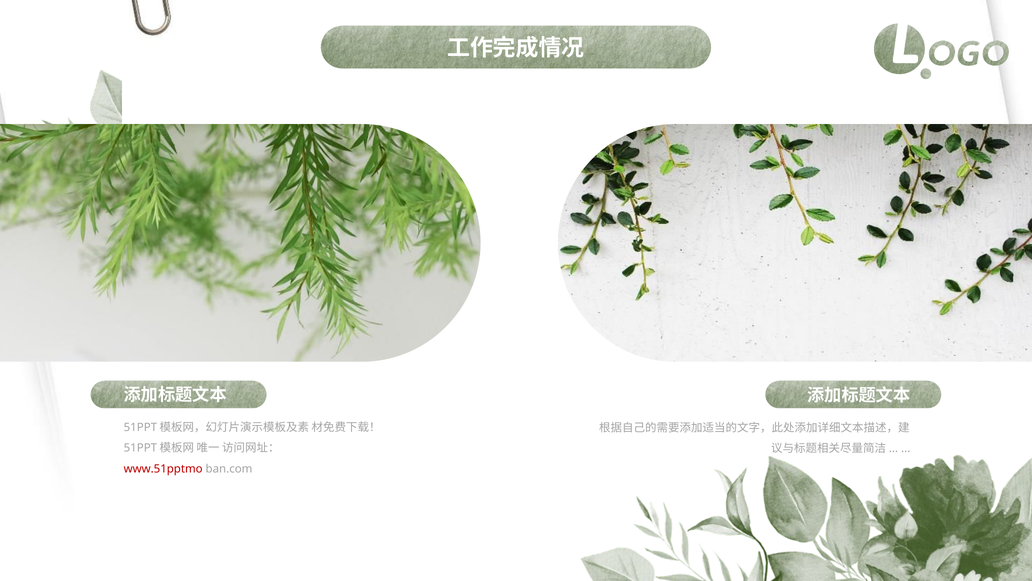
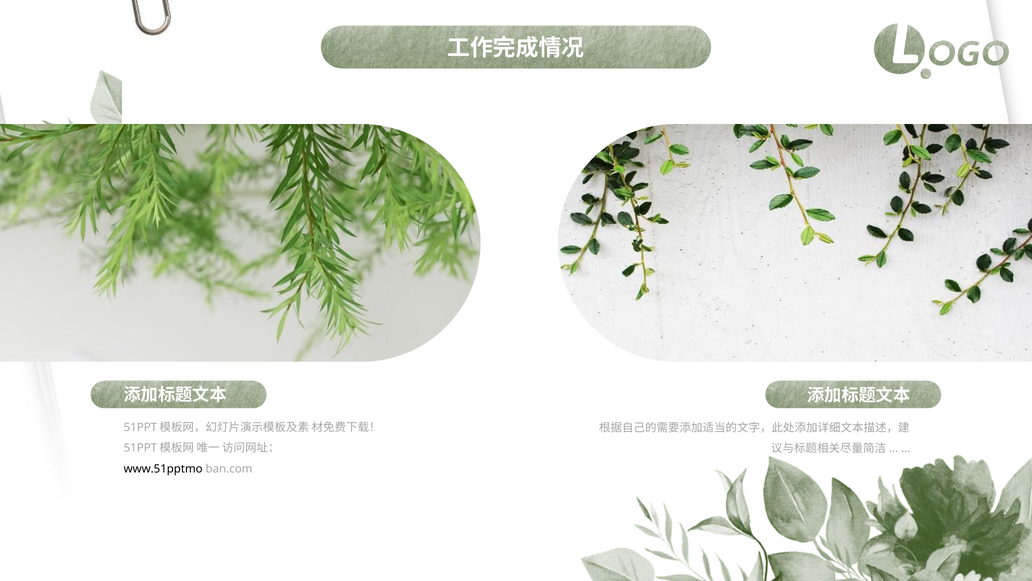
www.51pptmo colour: red -> black (163, 469)
